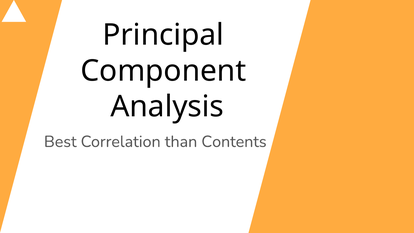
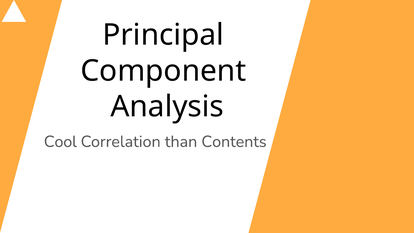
Best: Best -> Cool (60, 142)
